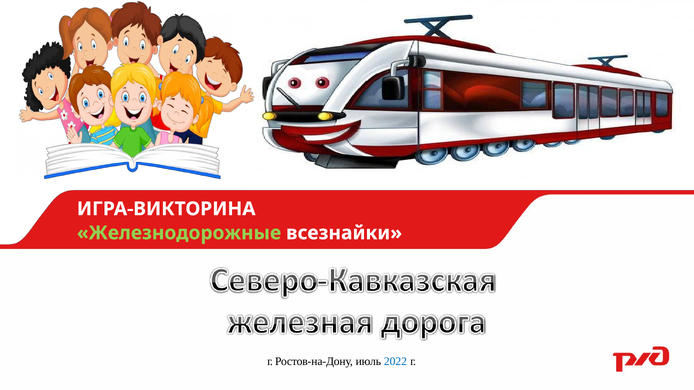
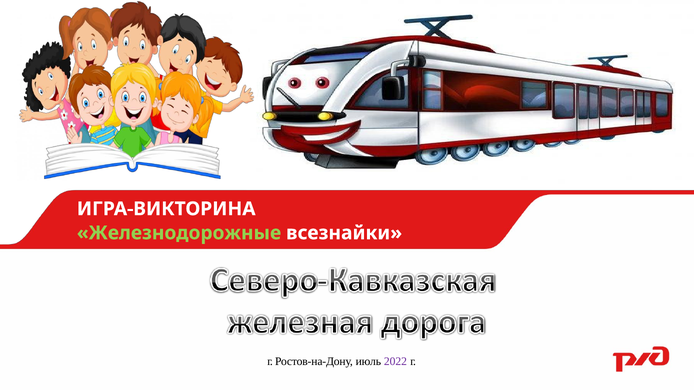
2022 colour: blue -> purple (395, 362)
